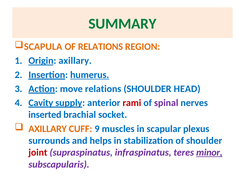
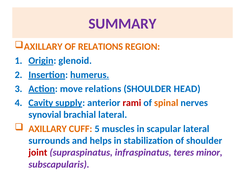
SUMMARY colour: green -> purple (122, 24)
SCAPULA: SCAPULA -> AXILLARY (43, 47)
Origin axillary: axillary -> glenoid (75, 61)
spinal colour: purple -> orange (166, 103)
inserted: inserted -> synovial (45, 115)
brachial socket: socket -> lateral (113, 115)
9: 9 -> 5 (97, 129)
scapular plexus: plexus -> lateral (196, 129)
minor underline: present -> none (209, 152)
